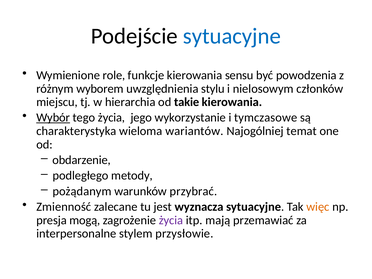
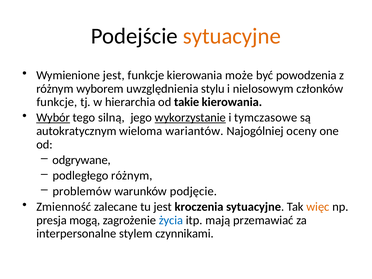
sytuacyjne colour: blue -> orange (232, 36)
Wymienione role: role -> jest (114, 75)
sensu: sensu -> może (239, 75)
miejscu: miejscu -> funkcje (57, 102)
tego życia: życia -> silną (111, 118)
wykorzystanie underline: none -> present (190, 118)
charakterystyka: charakterystyka -> autokratycznym (76, 131)
temat: temat -> oceny (302, 131)
obdarzenie: obdarzenie -> odgrywane (82, 160)
podległego metody: metody -> różnym (132, 176)
pożądanym: pożądanym -> problemów (82, 191)
przybrać: przybrać -> podjęcie (193, 191)
wyznacza: wyznacza -> kroczenia (199, 207)
życia colour: purple -> blue (171, 220)
przysłowie: przysłowie -> czynnikami (184, 234)
